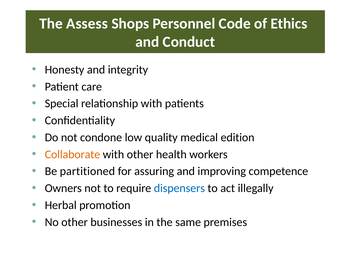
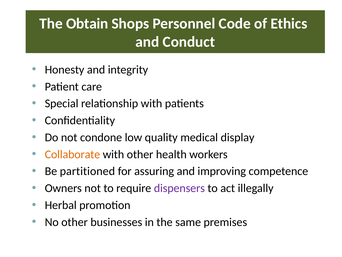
Assess: Assess -> Obtain (87, 24)
edition: edition -> display (238, 137)
dispensers colour: blue -> purple (179, 188)
